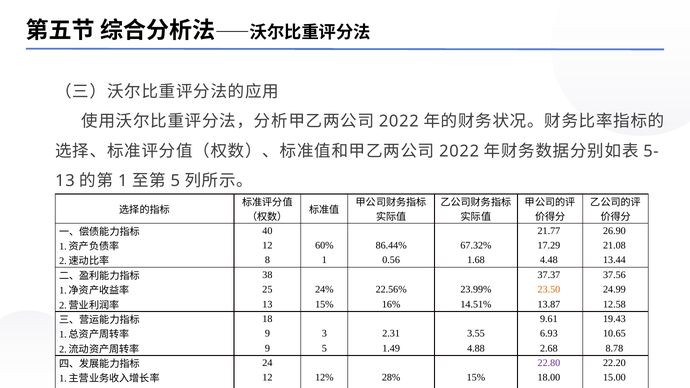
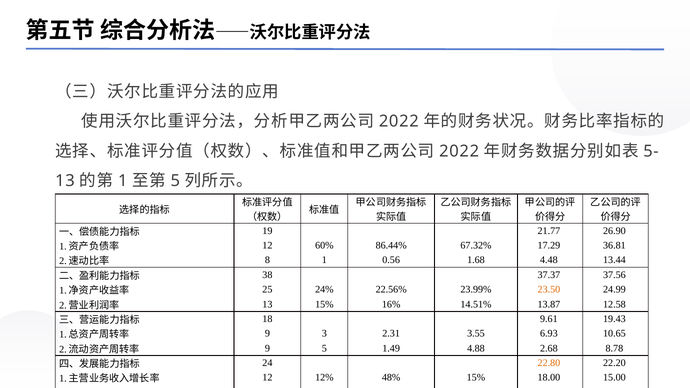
40: 40 -> 19 (267, 231)
21.08: 21.08 -> 36.81 (614, 246)
22.80 colour: purple -> orange (549, 363)
28%: 28% -> 48% (391, 378)
